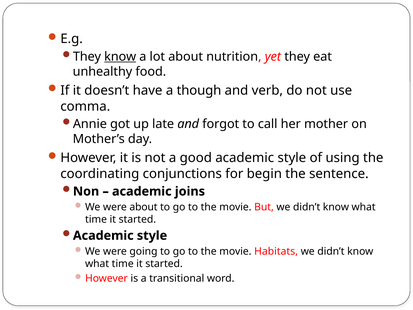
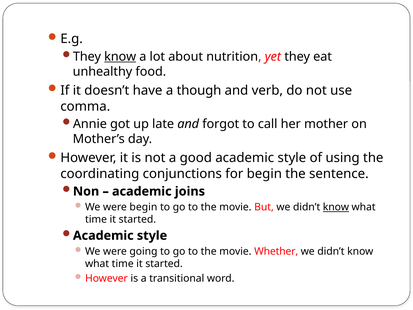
were about: about -> begin (143, 207)
know underline: none -> present (336, 207)
Habitats: Habitats -> Whether (276, 251)
